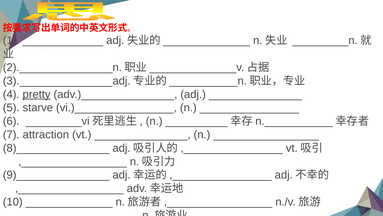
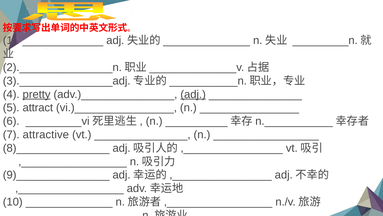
adj underline: none -> present (193, 94)
starve: starve -> attract (38, 107)
attraction: attraction -> attractive (46, 134)
